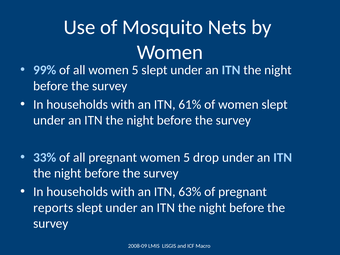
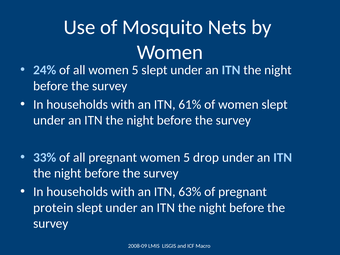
99%: 99% -> 24% (45, 70)
reports: reports -> protein (53, 208)
